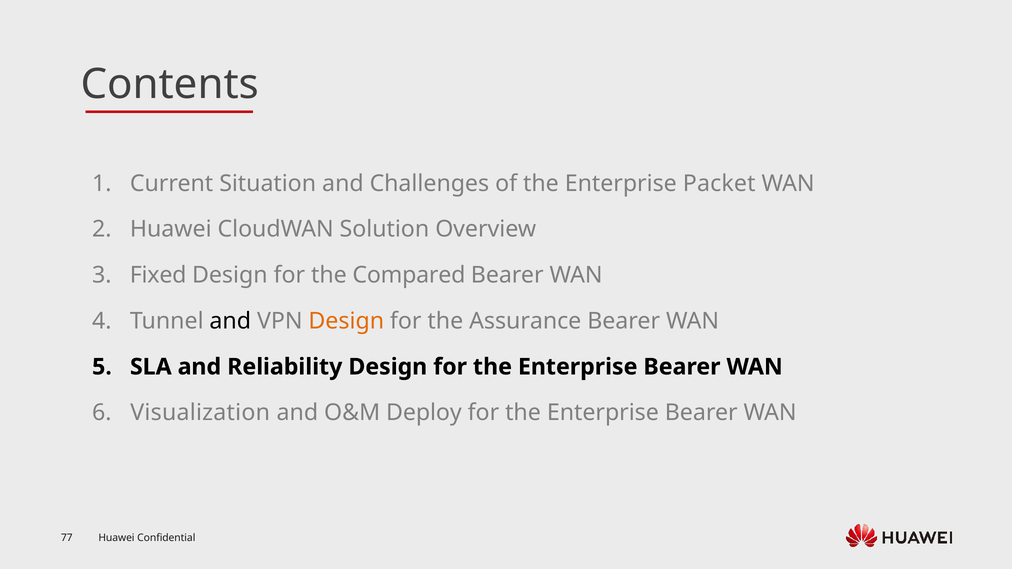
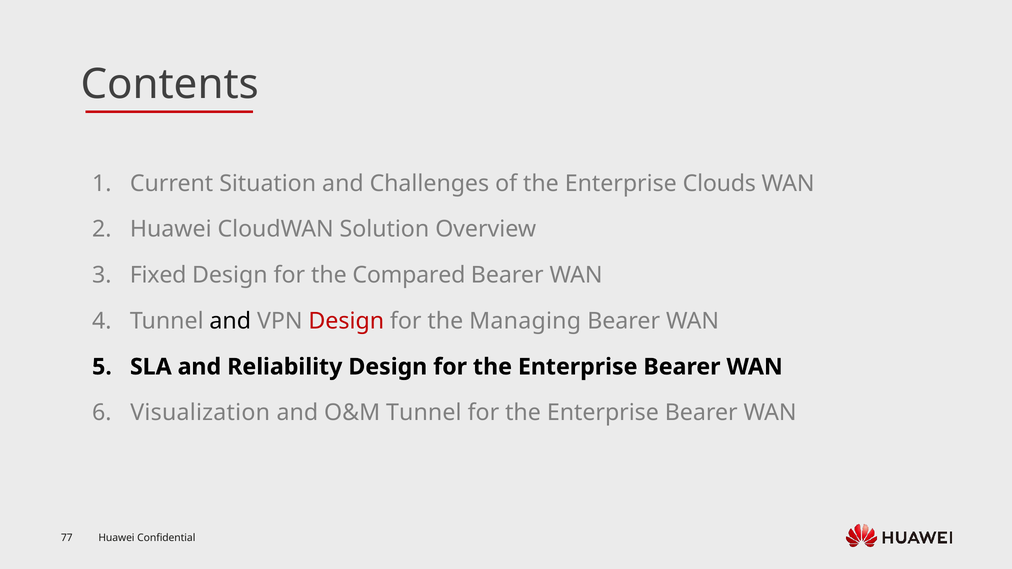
Packet: Packet -> Clouds (719, 184)
Design colour: orange -> red (346, 321)
Assurance: Assurance -> Managing (525, 321)
O&M Deploy: Deploy -> Tunnel (424, 413)
